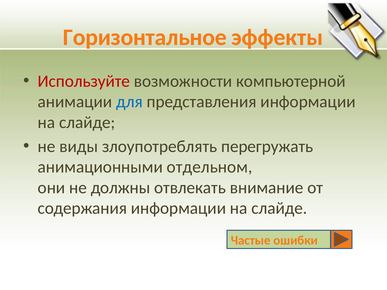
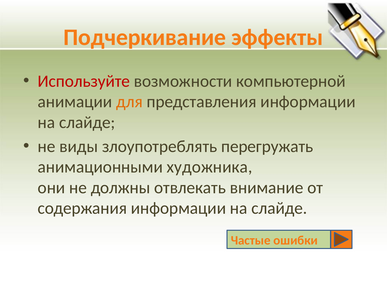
Горизонтальное: Горизонтальное -> Подчеркивание (145, 37)
для colour: blue -> orange (129, 102)
отдельном: отдельном -> художника (210, 167)
